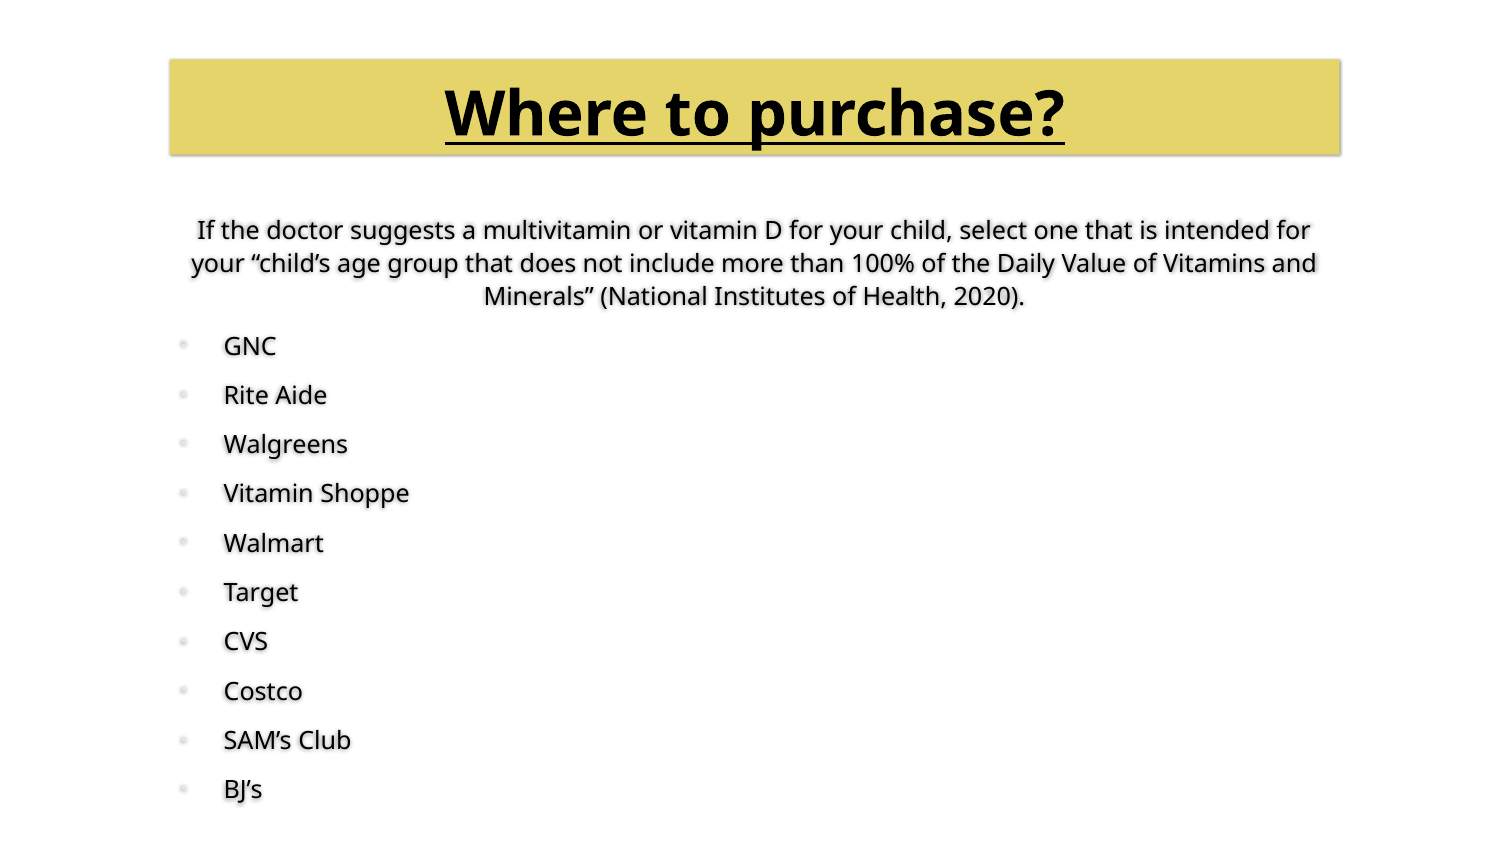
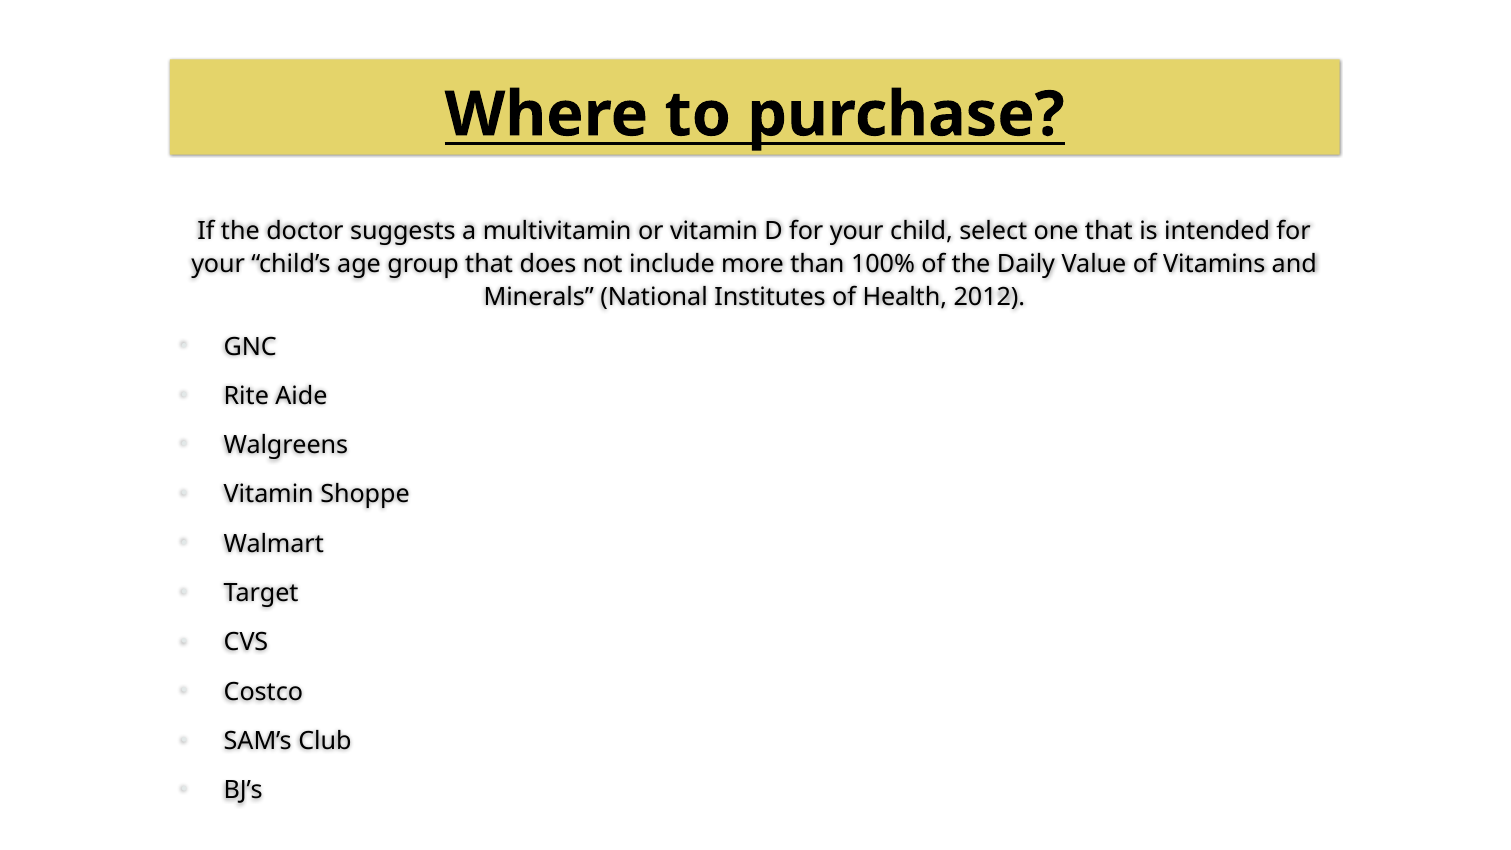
2020: 2020 -> 2012 (989, 298)
